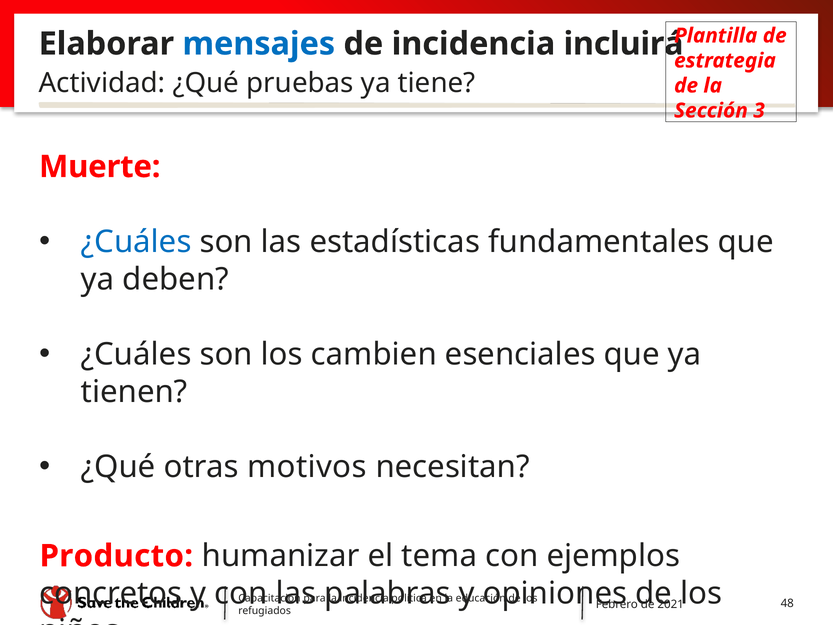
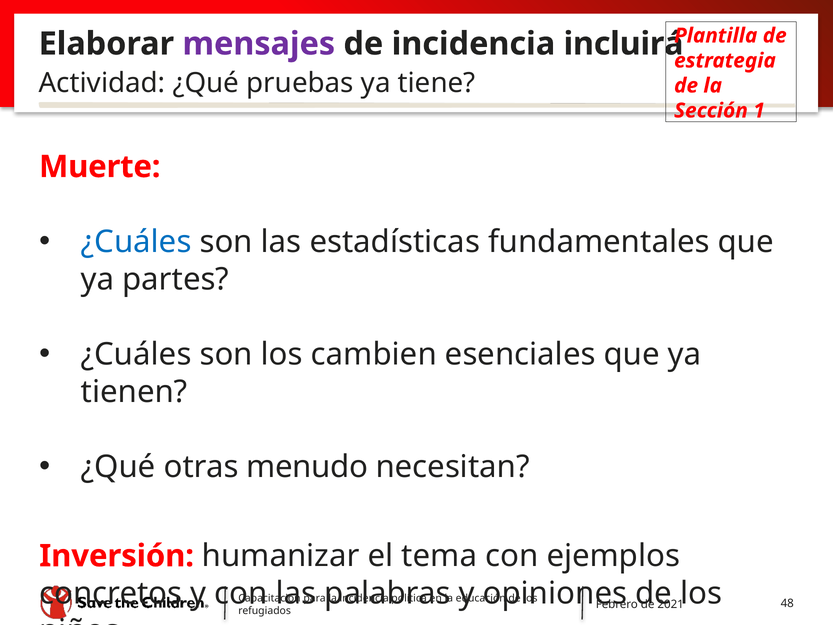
mensajes colour: blue -> purple (259, 44)
3: 3 -> 1 (759, 111)
deben: deben -> partes (176, 279)
motivos: motivos -> menudo (307, 467)
Producto: Producto -> Inversión (117, 556)
